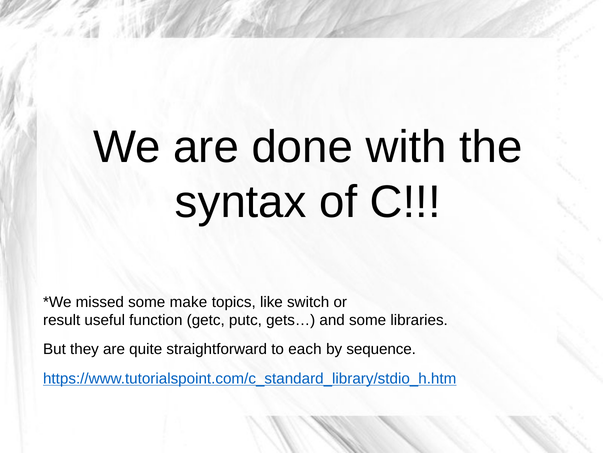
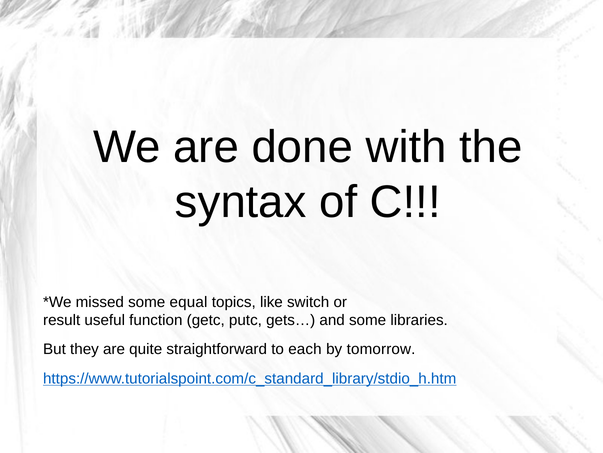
make: make -> equal (188, 302)
sequence: sequence -> tomorrow (381, 349)
